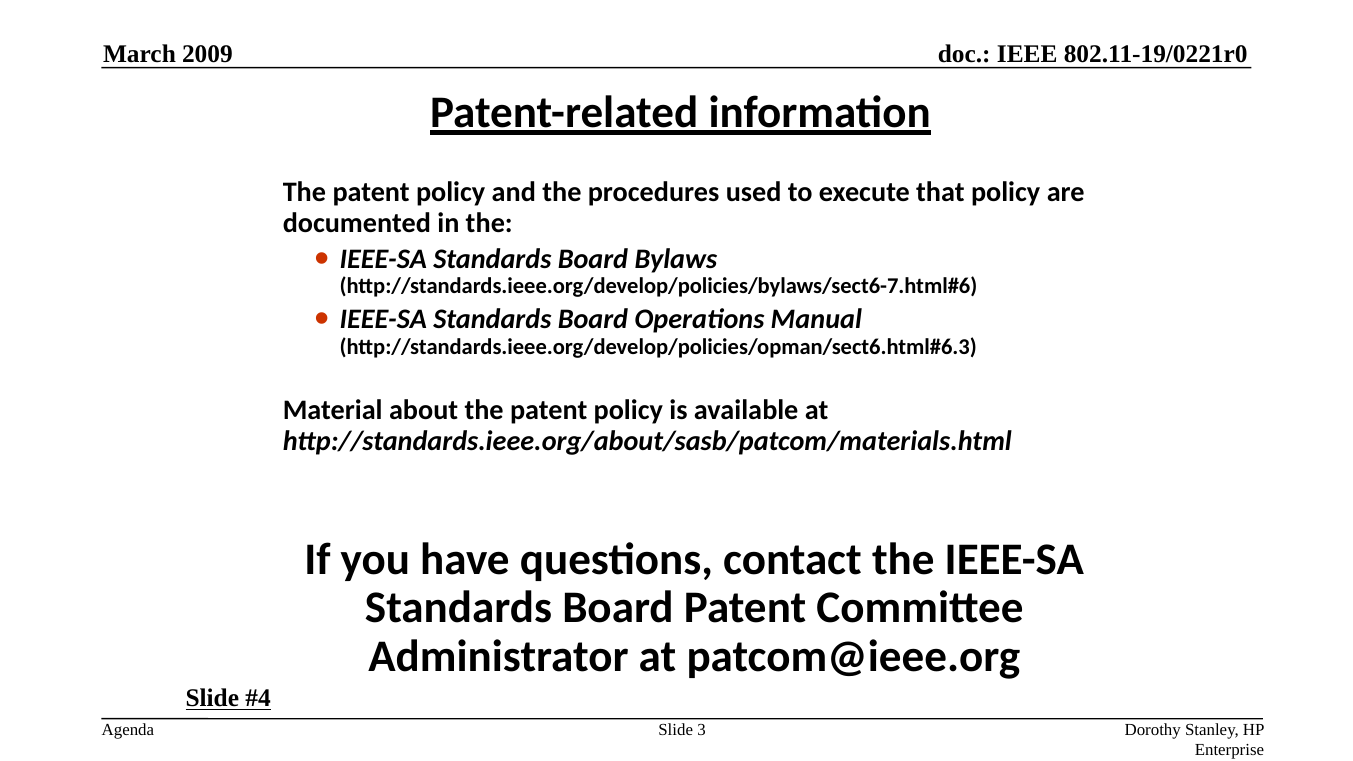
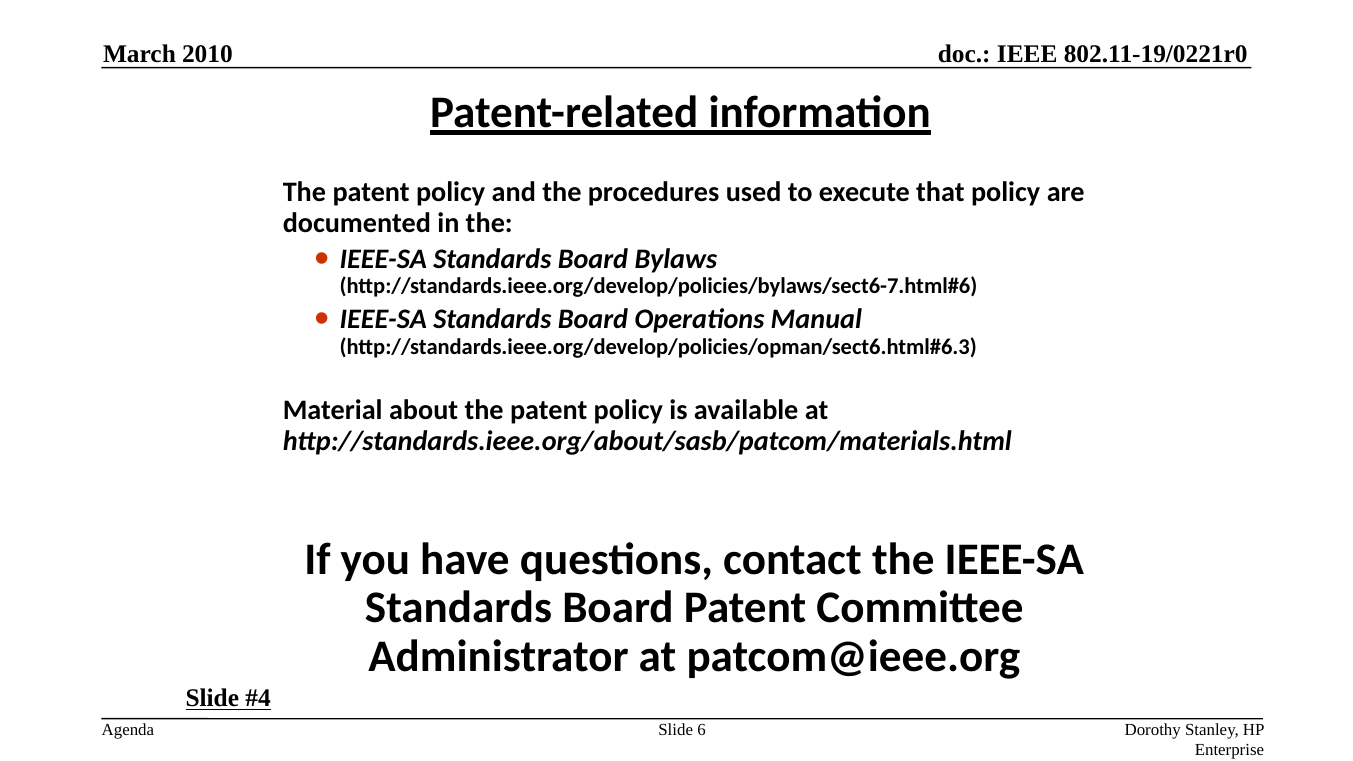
2009: 2009 -> 2010 (207, 54)
3: 3 -> 6 (702, 730)
